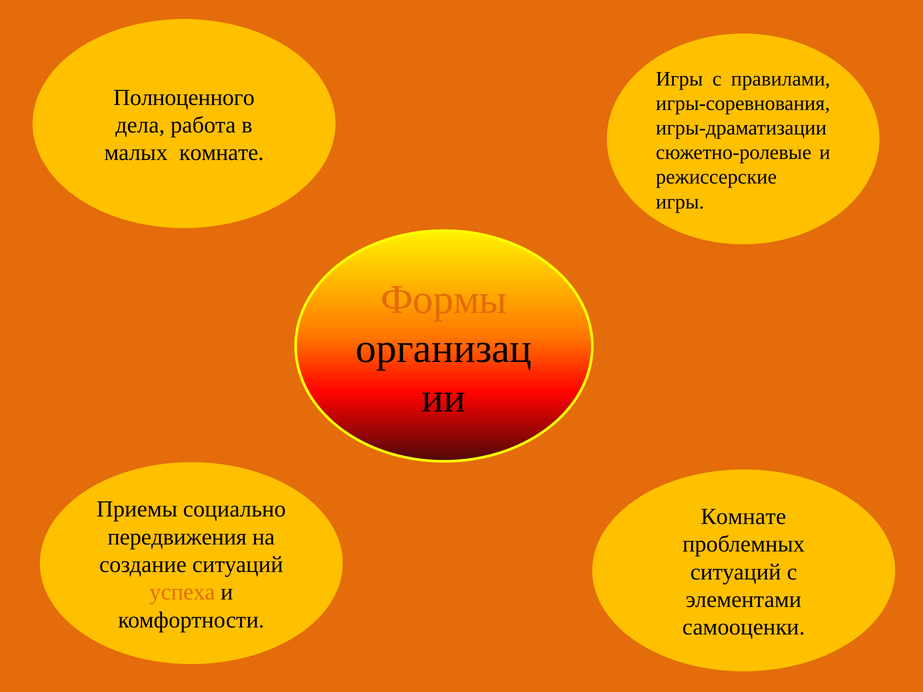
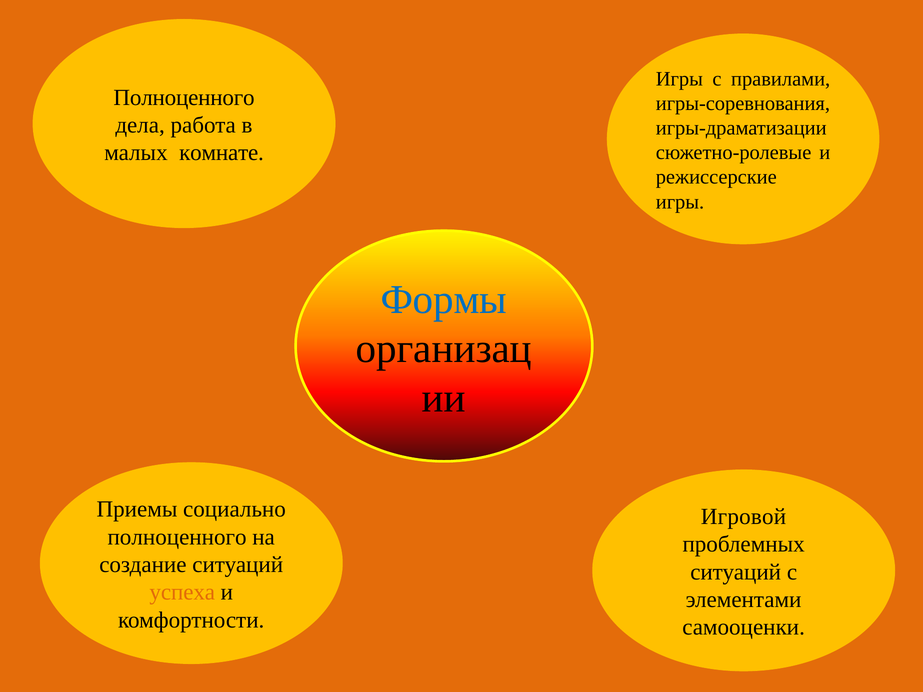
Формы colour: orange -> blue (444, 300)
Комнате: Комнате -> Игровой (743, 517)
передвижения: передвижения -> полноценного (177, 537)
